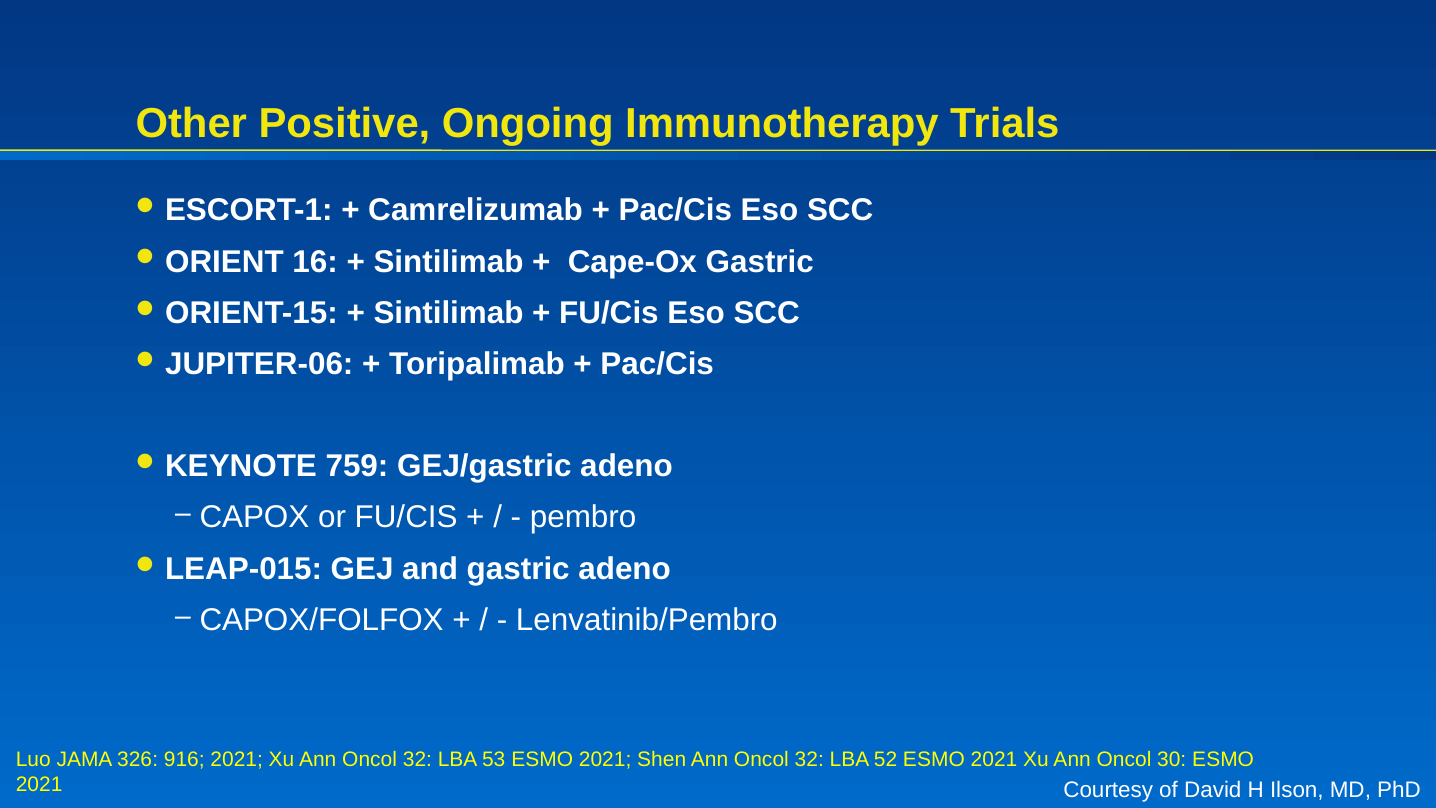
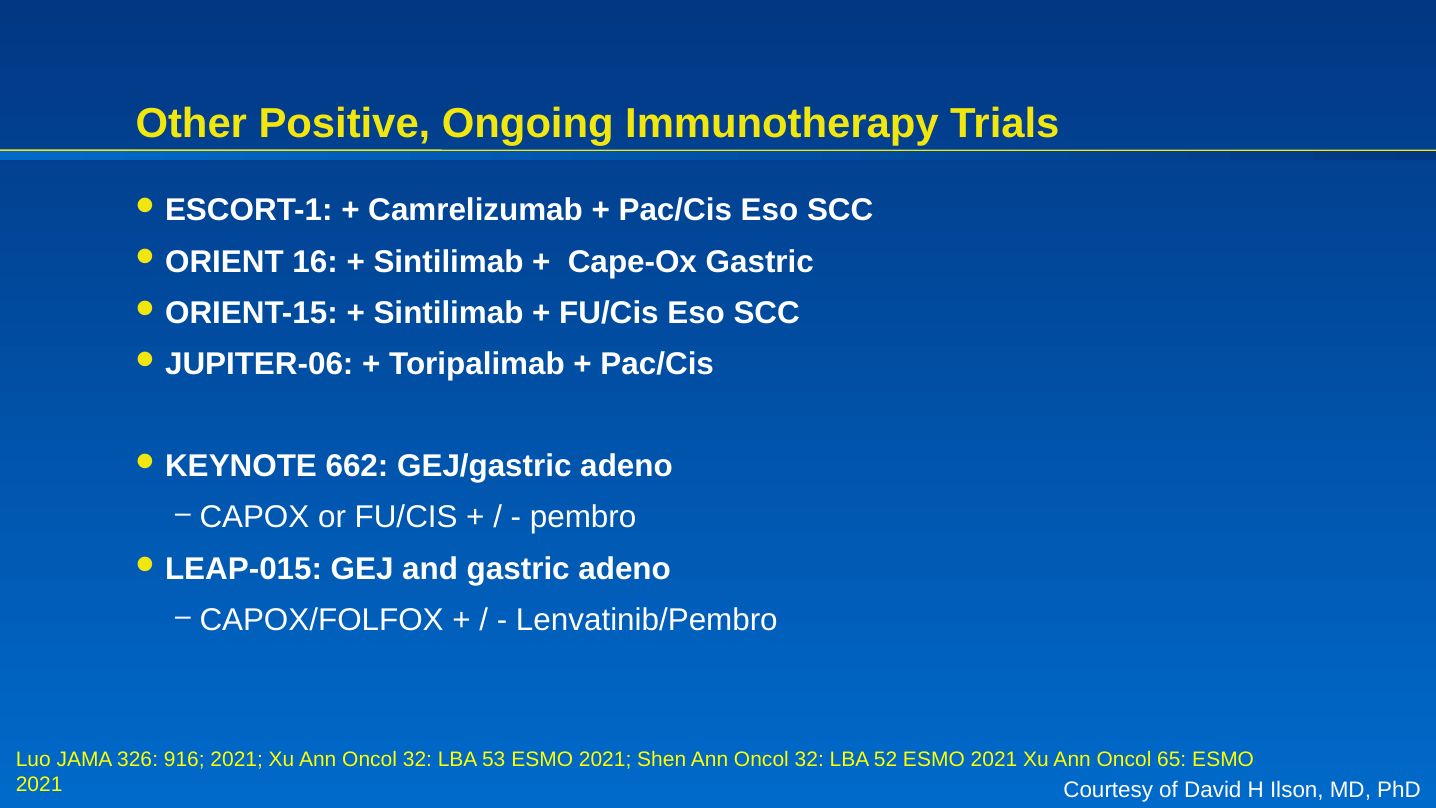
759: 759 -> 662 (357, 466)
30: 30 -> 65 (1172, 759)
